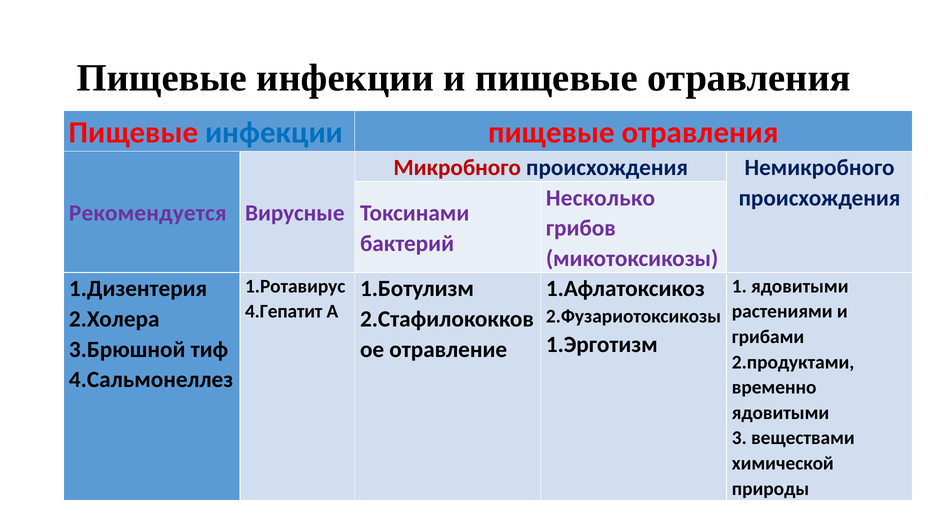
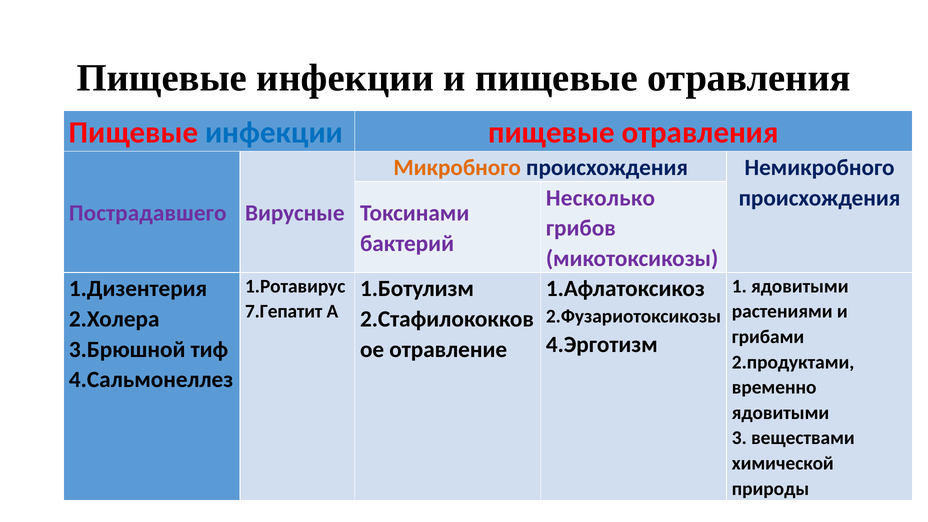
Микробного colour: red -> orange (457, 168)
Рекомендуется: Рекомендуется -> Пострадавшего (148, 213)
4.Гепатит: 4.Гепатит -> 7.Гепатит (284, 311)
1.Эрготизм: 1.Эрготизм -> 4.Эрготизм (602, 344)
